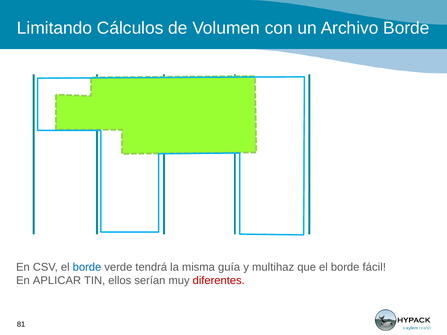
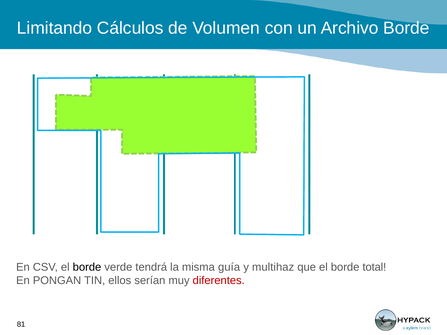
borde colour: blue -> black (87, 267)
fácil: fácil -> total (374, 267)
APLICAR: APLICAR -> PONGAN (57, 281)
